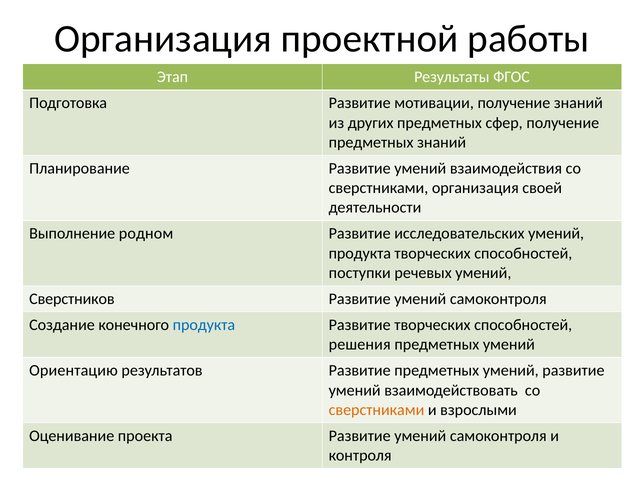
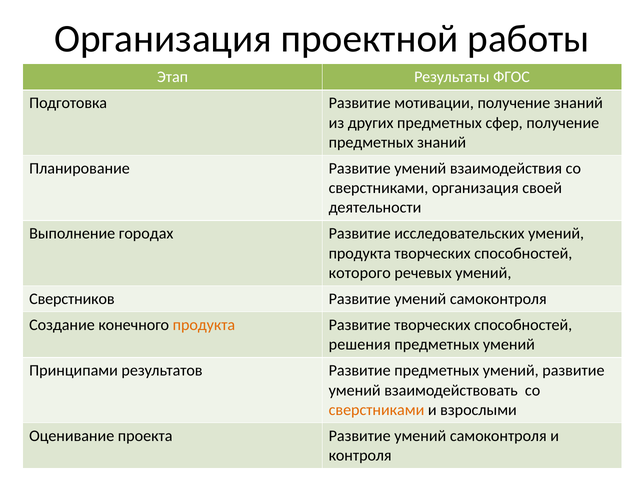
родном: родном -> городах (146, 234)
поступки: поступки -> которого (360, 273)
продукта colour: blue -> orange (204, 325)
Ориентацию: Ориентацию -> Принципами (74, 371)
